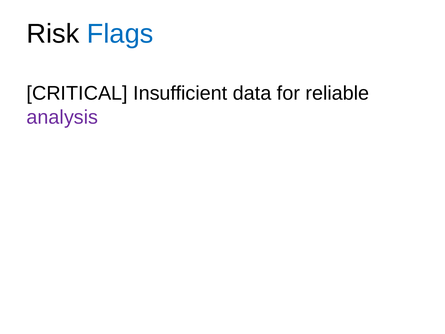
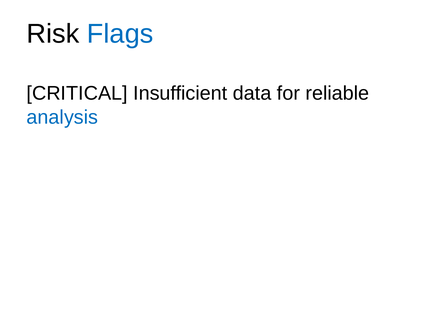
analysis colour: purple -> blue (62, 117)
